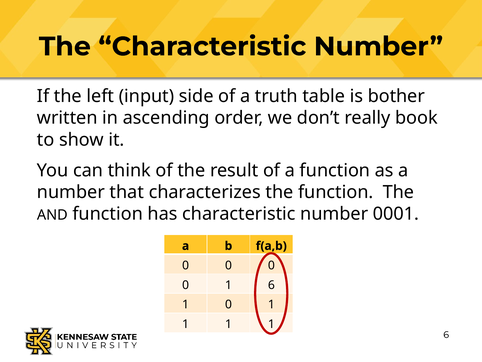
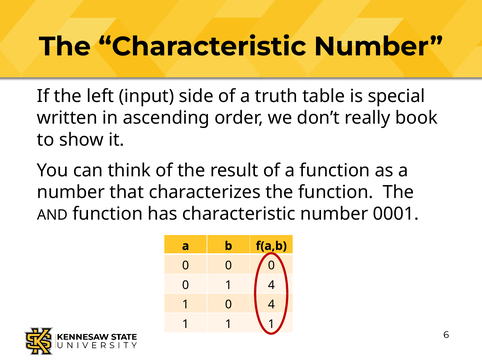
bother: bother -> special (396, 96)
1 6: 6 -> 4 (271, 285)
1 0 1: 1 -> 4 (271, 304)
